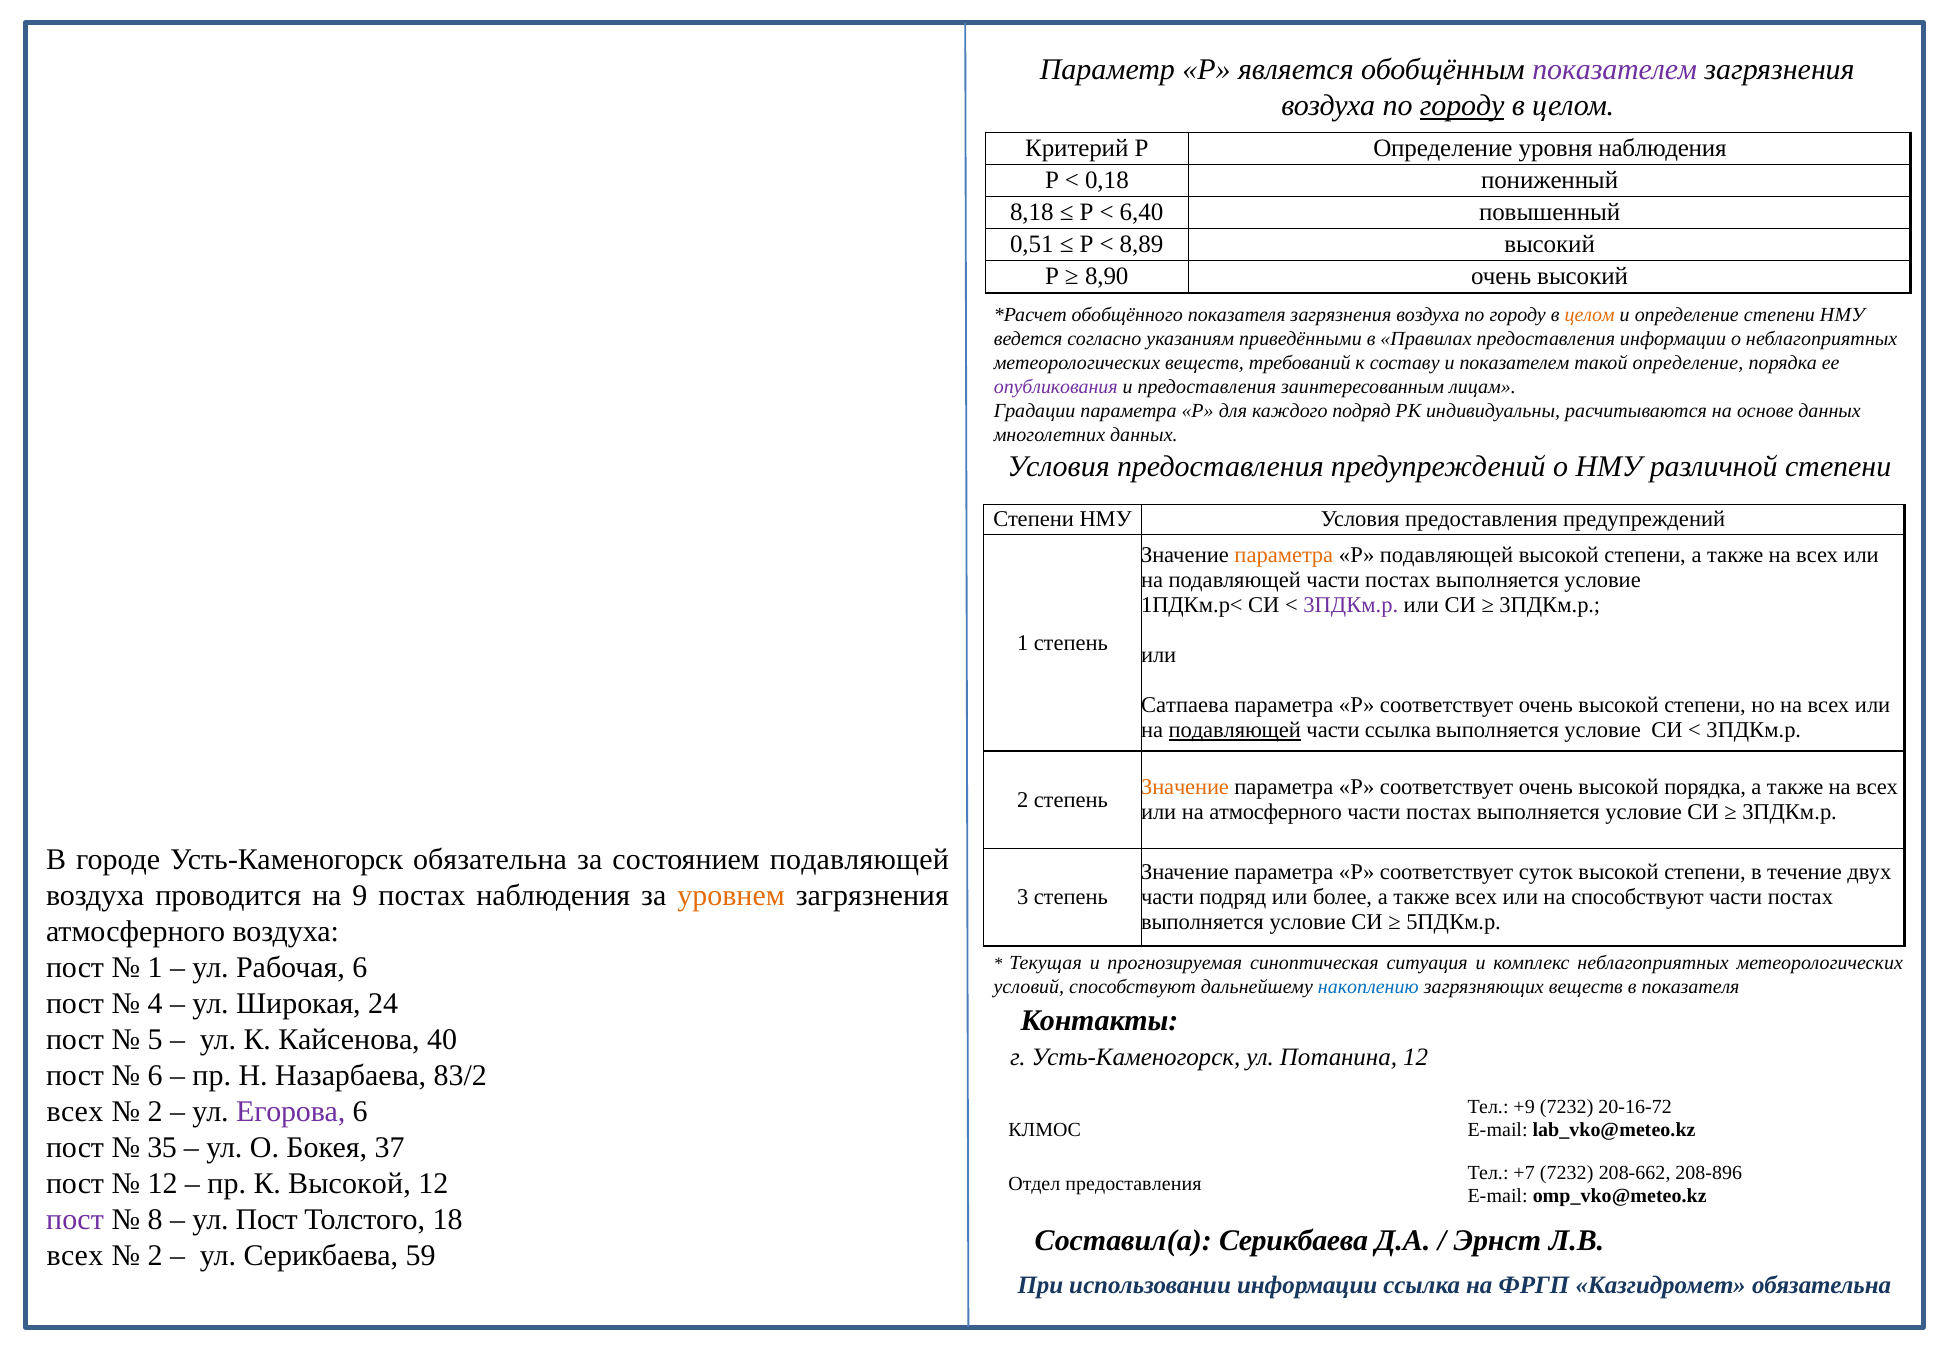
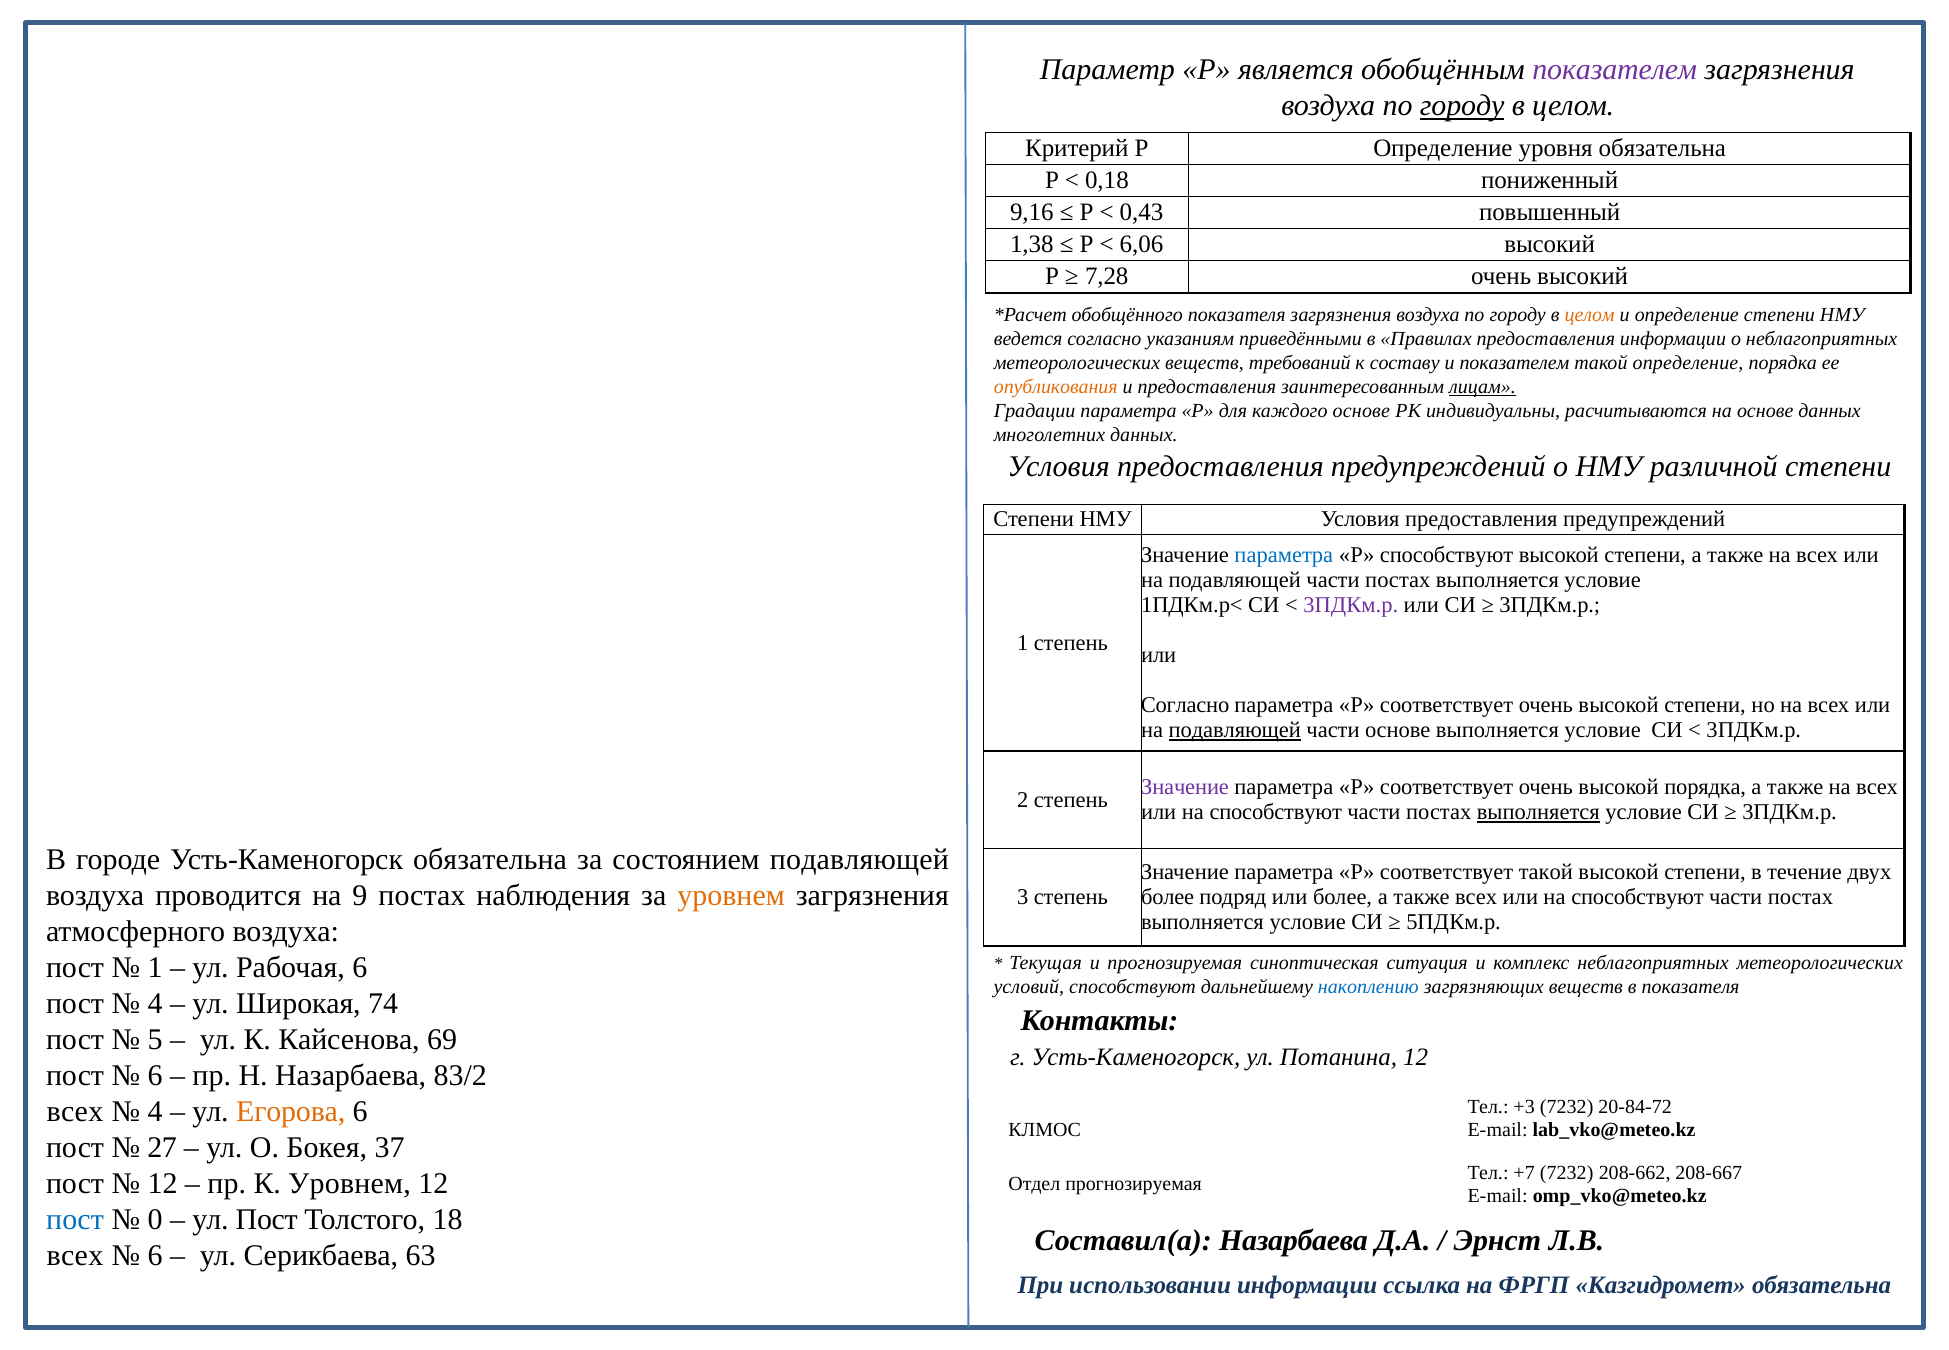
уровня наблюдения: наблюдения -> обязательна (1662, 148)
8,18: 8,18 -> 9,16 (1032, 212)
6,40: 6,40 -> 0,43 (1142, 212)
0,51: 0,51 -> 1,38 (1032, 244)
8,89: 8,89 -> 6,06 (1142, 244)
8,90: 8,90 -> 7,28 (1107, 276)
опубликования colour: purple -> orange (1056, 387)
лицам underline: none -> present (1483, 387)
каждого подряд: подряд -> основе (1361, 411)
параметра colour: orange -> blue (1284, 555)
Р подавляющей: подавляющей -> способствуют (1447, 555)
Сатпаева: Сатпаева -> Согласно (1185, 705)
части ссылка: ссылка -> основе (1398, 730)
Значение colour: orange -> purple (1185, 787)
атмосферного: атмосферного -> способствуют (1276, 812)
выполняется underline: none -> present (1538, 812)
соответствует суток: суток -> такой (1546, 872)
части: части -> более (1168, 897)
24: 24 -> 74 (383, 1003)
40: 40 -> 69 (442, 1039)
2: 2 -> 4 (155, 1111)
Егорова colour: purple -> orange (291, 1111)
+9: +9 -> +3 (1524, 1107)
20-16-72: 20-16-72 -> 20-84-72 (1635, 1107)
35: 35 -> 27 (162, 1147)
208-896: 208-896 -> 208-667 (1709, 1173)
К Высокой: Высокой -> Уровнем (350, 1183)
Отдел предоставления: предоставления -> прогнозируемая (1134, 1184)
пост colour: purple -> blue (75, 1219)
8: 8 -> 0 (155, 1219)
Составил(а Серикбаева: Серикбаева -> Назарбаева (1294, 1240)
2: 2 -> 6 (155, 1255)
59: 59 -> 63 (421, 1255)
